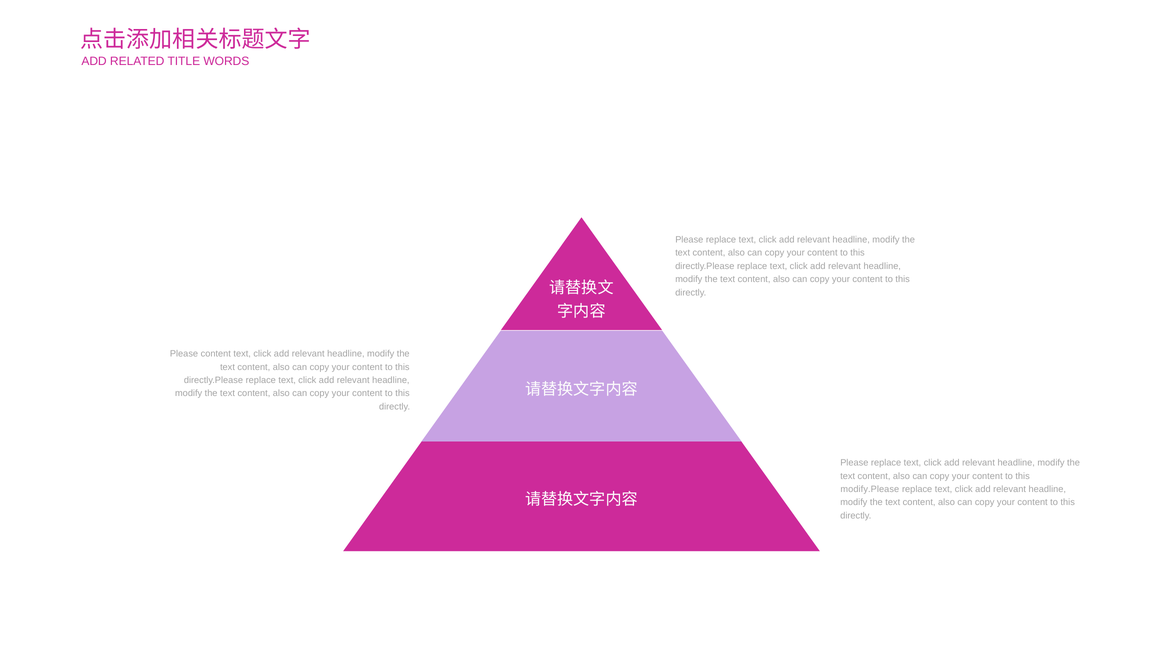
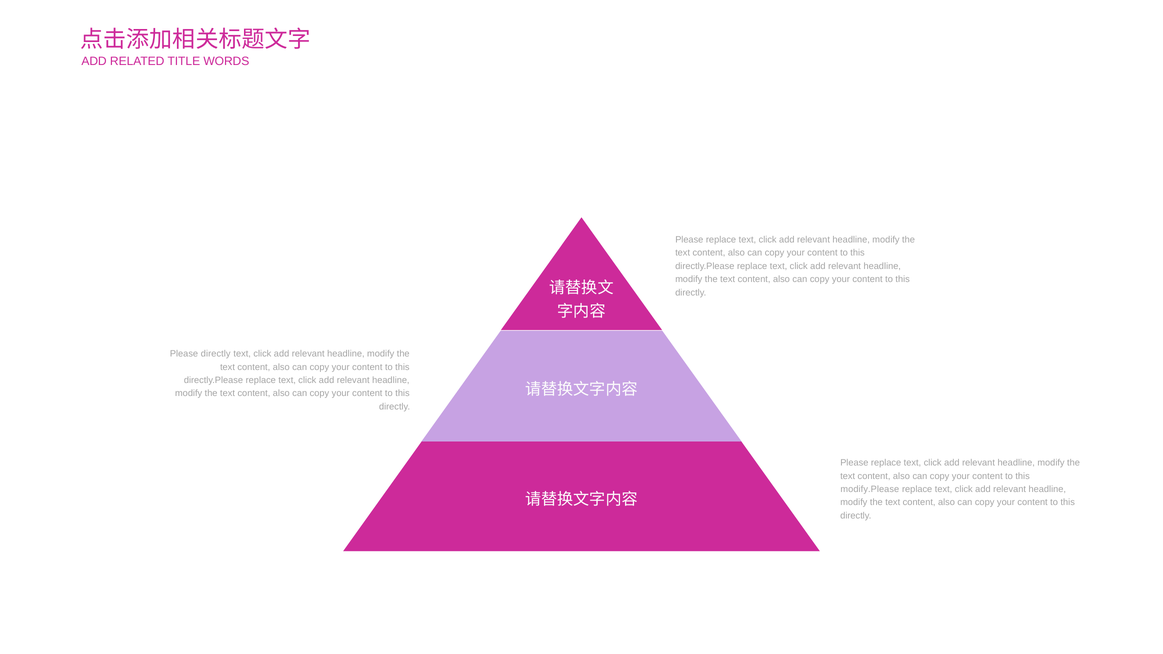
Please content: content -> directly (216, 354)
